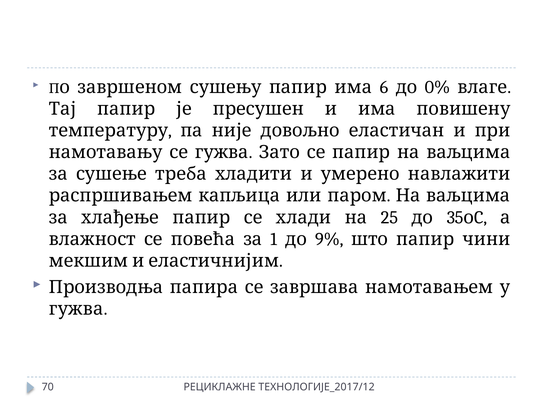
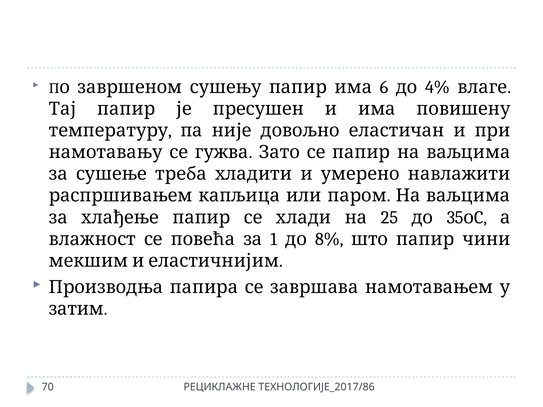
0%: 0% -> 4% (438, 87)
9%: 9% -> 8% (329, 239)
гужва: гужва -> затим (76, 309)
ТЕХНОЛОГИЈЕ_2017/12: ТЕХНОЛОГИЈЕ_2017/12 -> ТЕХНОЛОГИЈЕ_2017/86 (317, 387)
